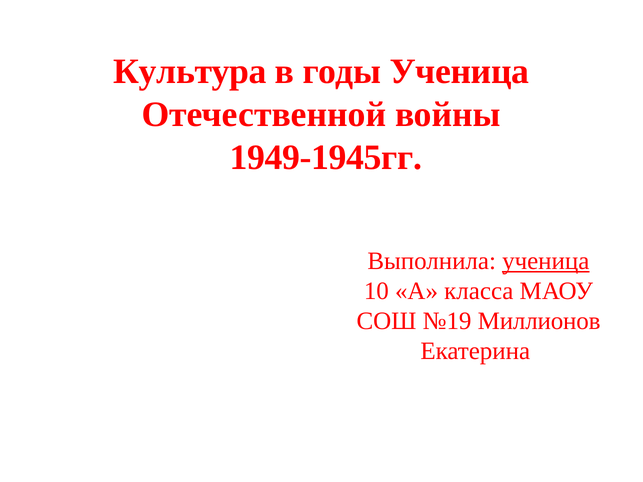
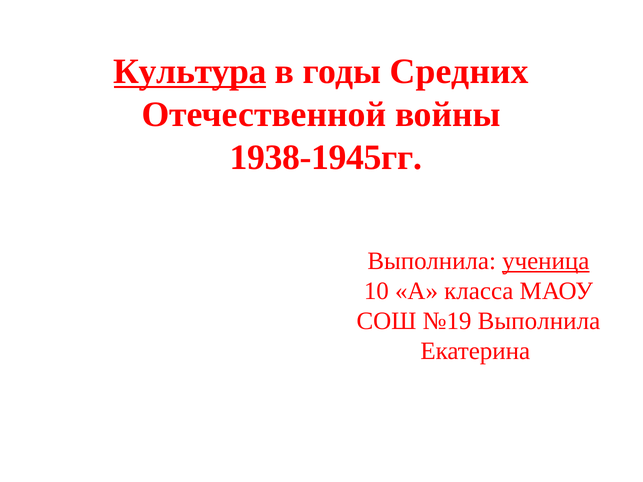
Культура underline: none -> present (190, 72)
годы Ученица: Ученица -> Средних (459, 72)
1949-1945гг: 1949-1945гг -> 1938-1945гг (326, 157)
№19 Миллионов: Миллионов -> Выполнила (539, 321)
